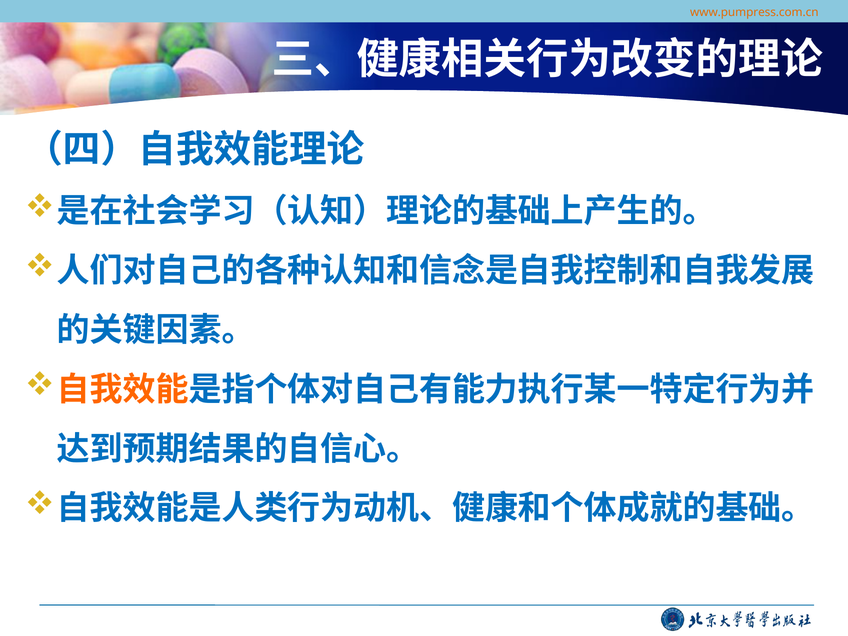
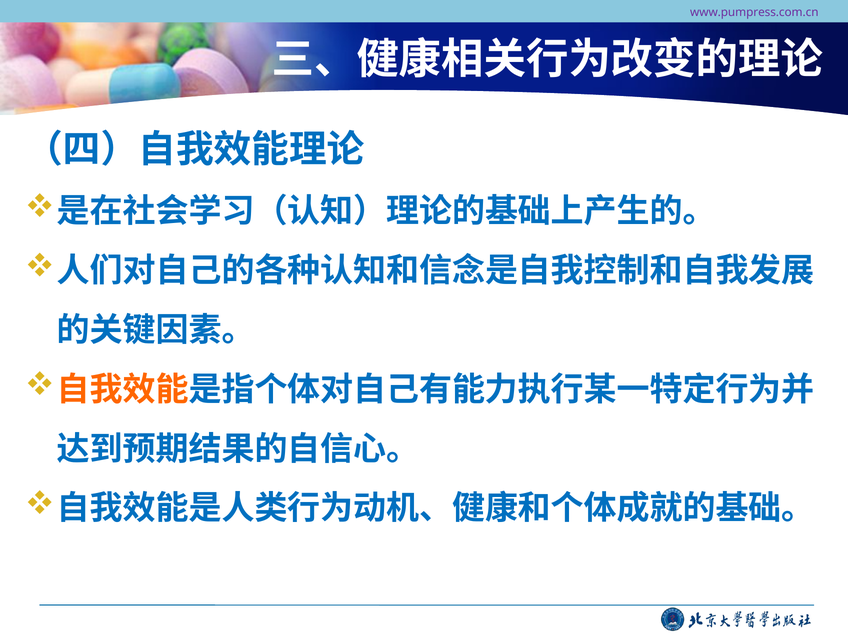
www.pumpress.com.cn colour: orange -> purple (754, 12)
